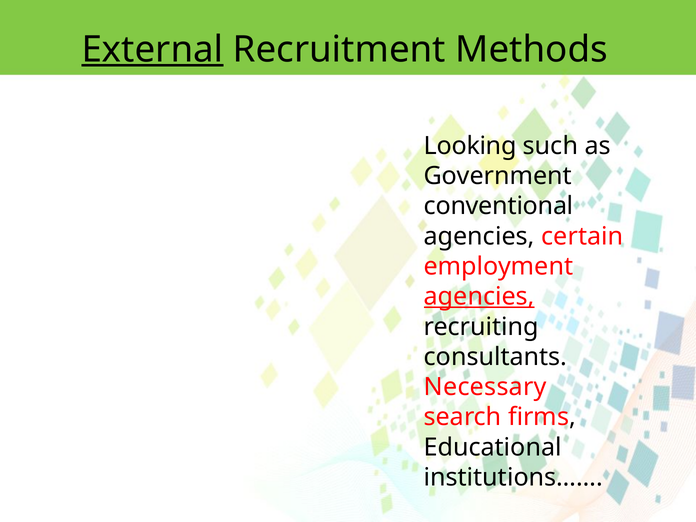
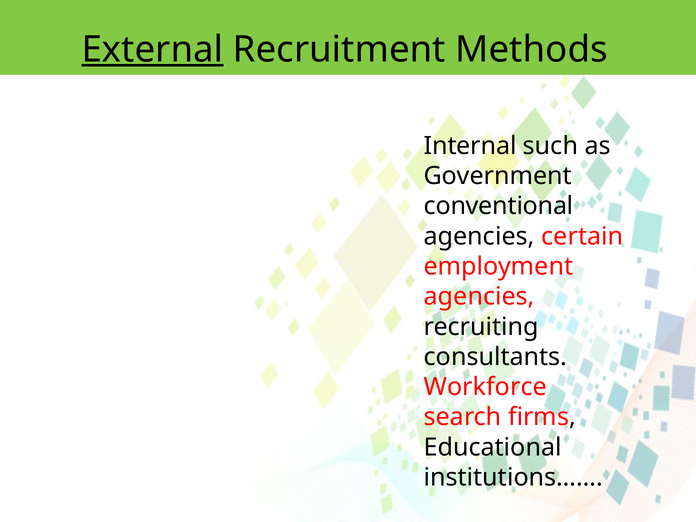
Looking: Looking -> Internal (470, 146)
agencies underline: present -> none (479, 297)
Necessary: Necessary -> Workforce (485, 387)
